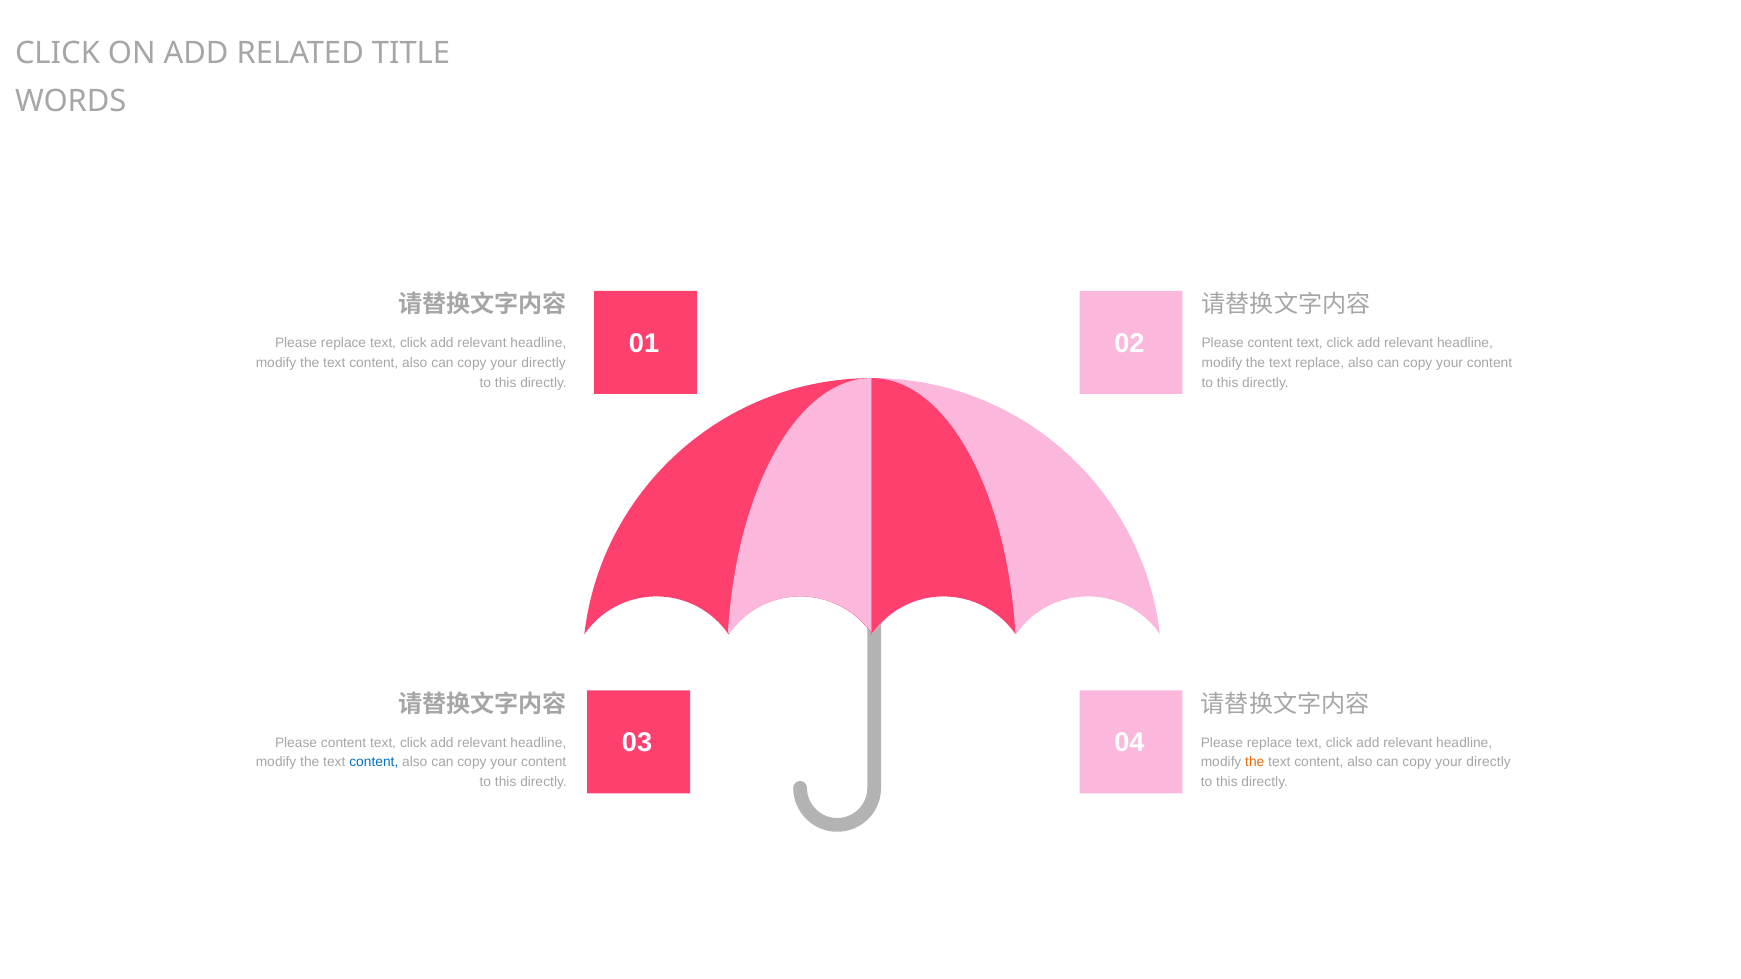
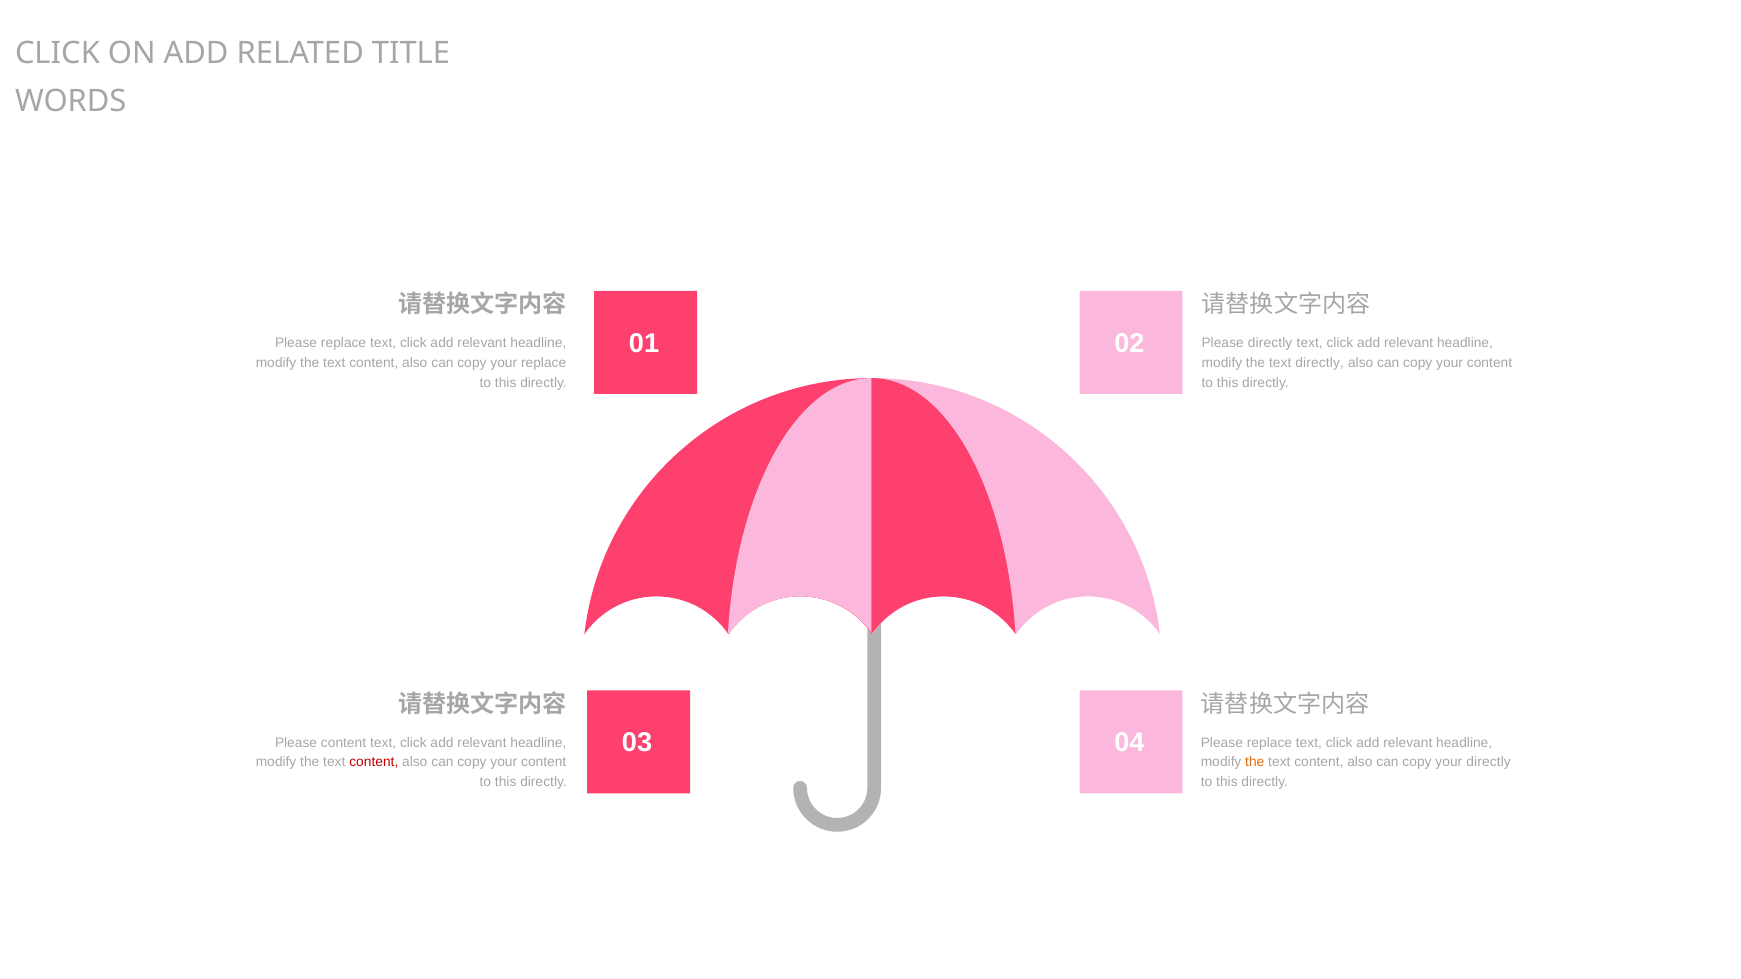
content: content -> directly (1270, 343)
directly: directly -> replace (544, 363)
text replace: replace -> directly (1320, 363)
content colour: blue -> red (374, 763)
